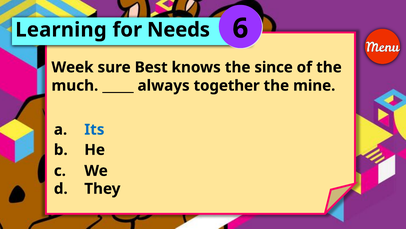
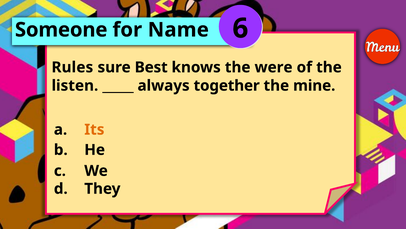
Learning: Learning -> Someone (61, 30)
Needs: Needs -> Name (178, 30)
Week: Week -> Rules (72, 67)
since: since -> were (274, 67)
much: much -> listen (75, 85)
Its colour: blue -> orange (94, 129)
